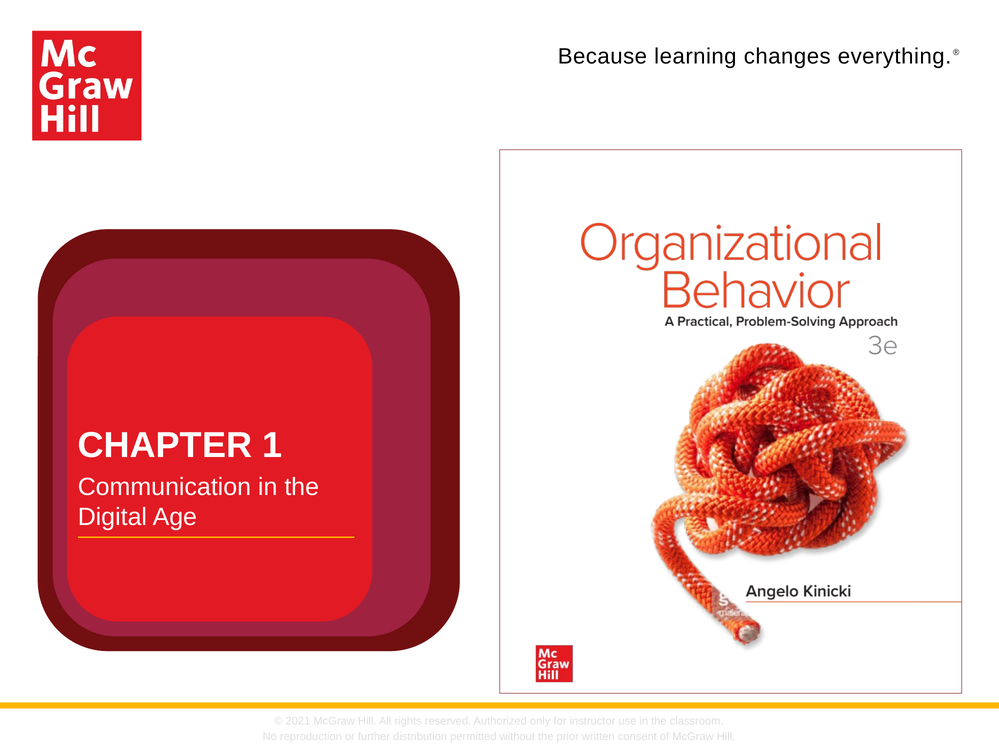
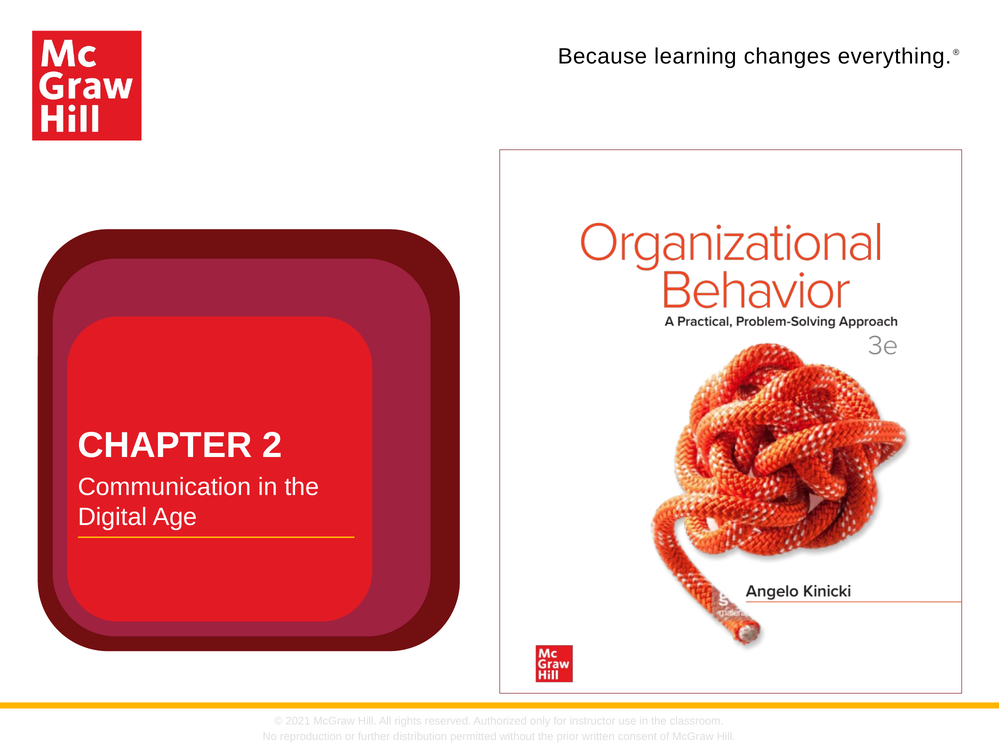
1: 1 -> 2 (272, 445)
